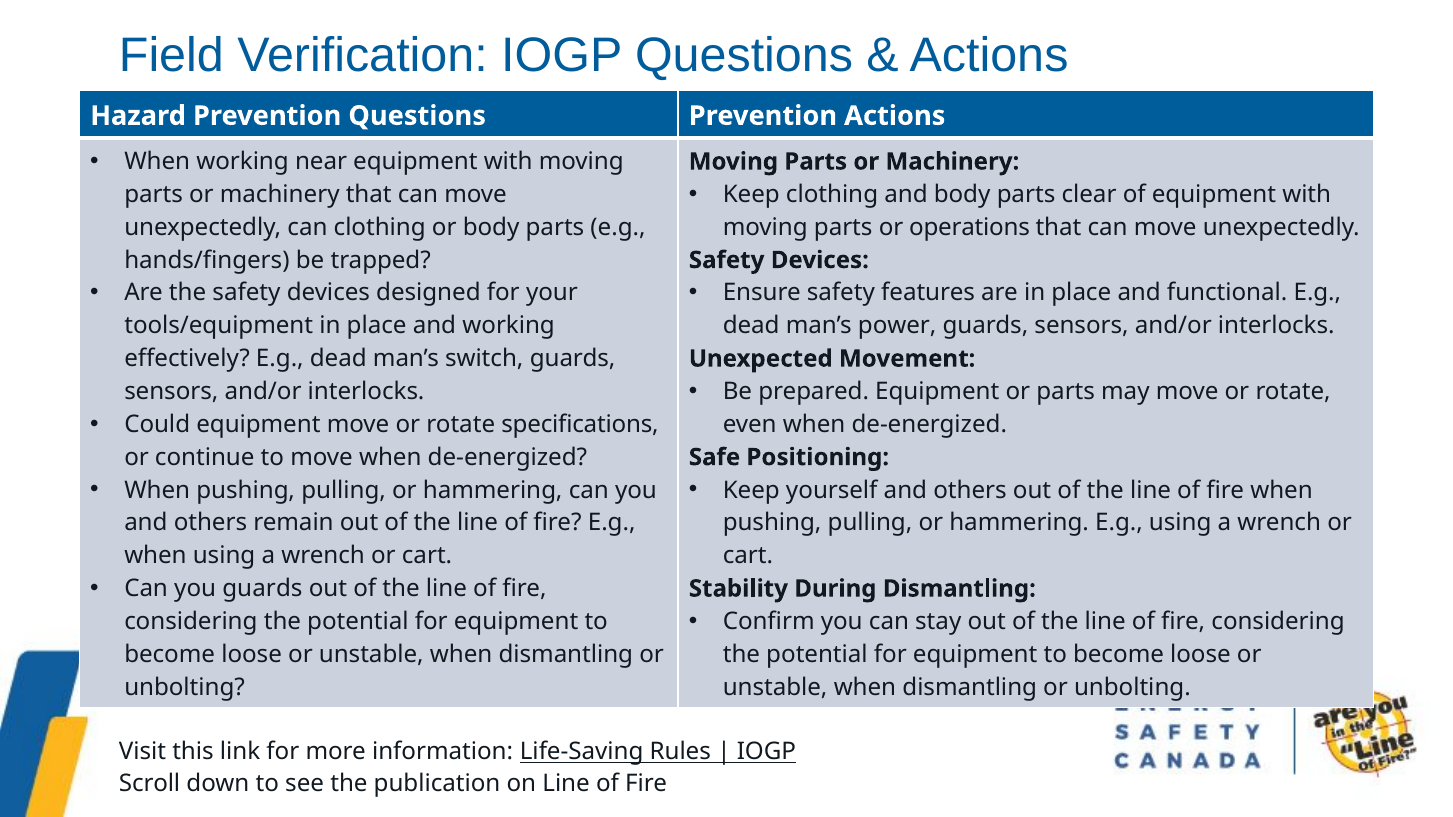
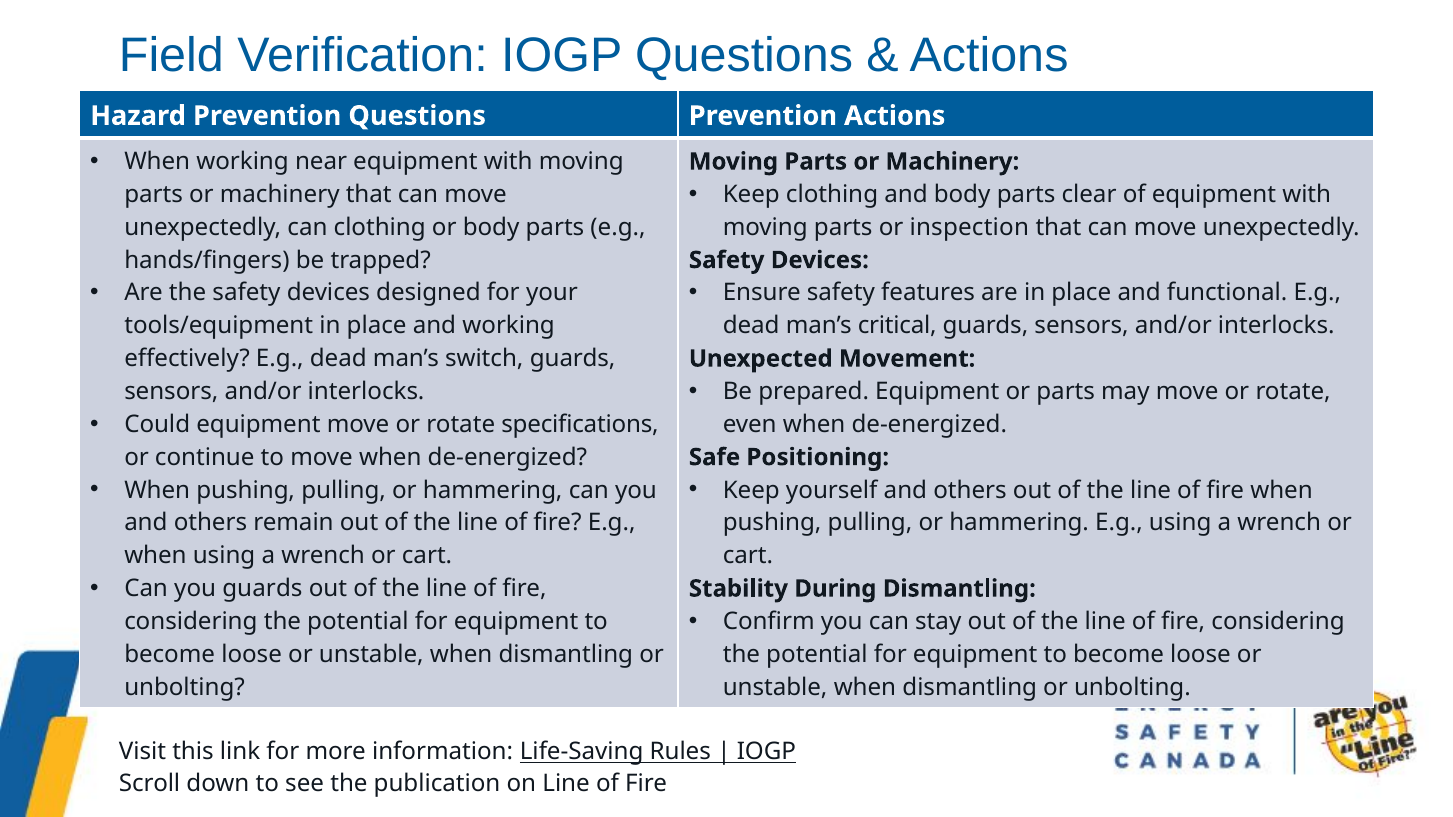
operations: operations -> inspection (969, 227)
power: power -> critical (897, 326)
